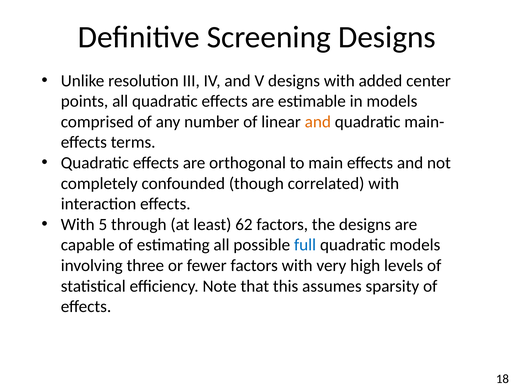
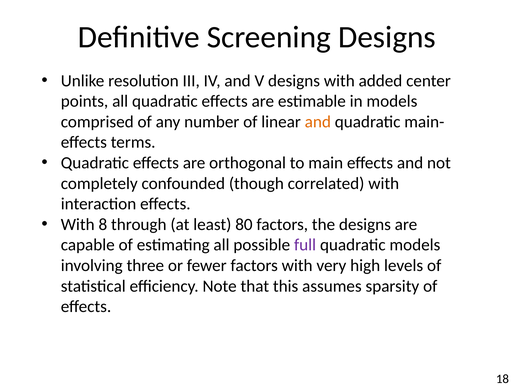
5: 5 -> 8 (103, 225)
62: 62 -> 80 (244, 225)
full colour: blue -> purple (305, 245)
